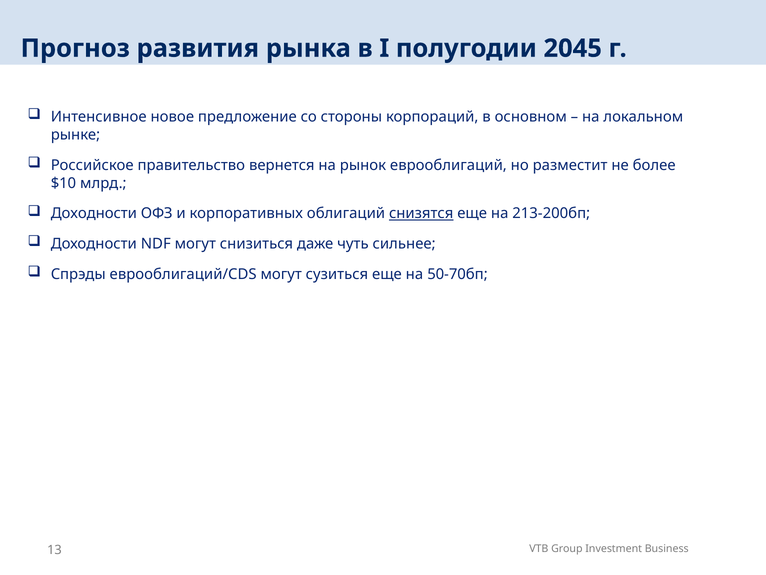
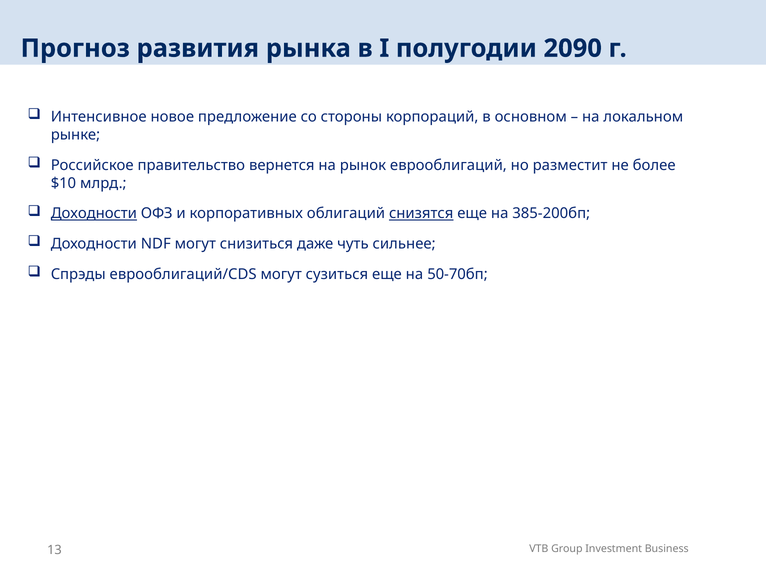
2045: 2045 -> 2090 (573, 48)
Доходности underline: none -> present (94, 213)
213-200бп: 213-200бп -> 385-200бп (551, 213)
